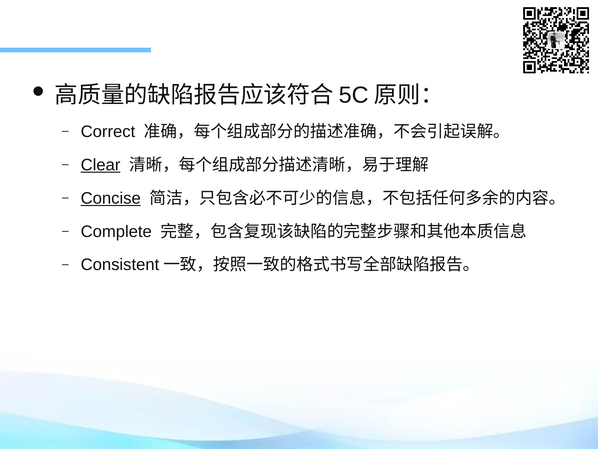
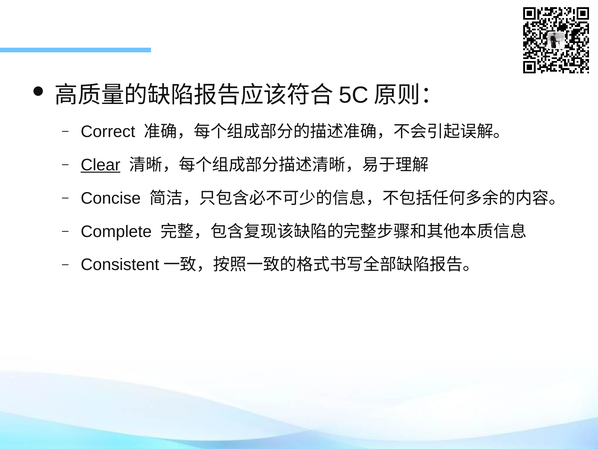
Concise underline: present -> none (111, 198)
